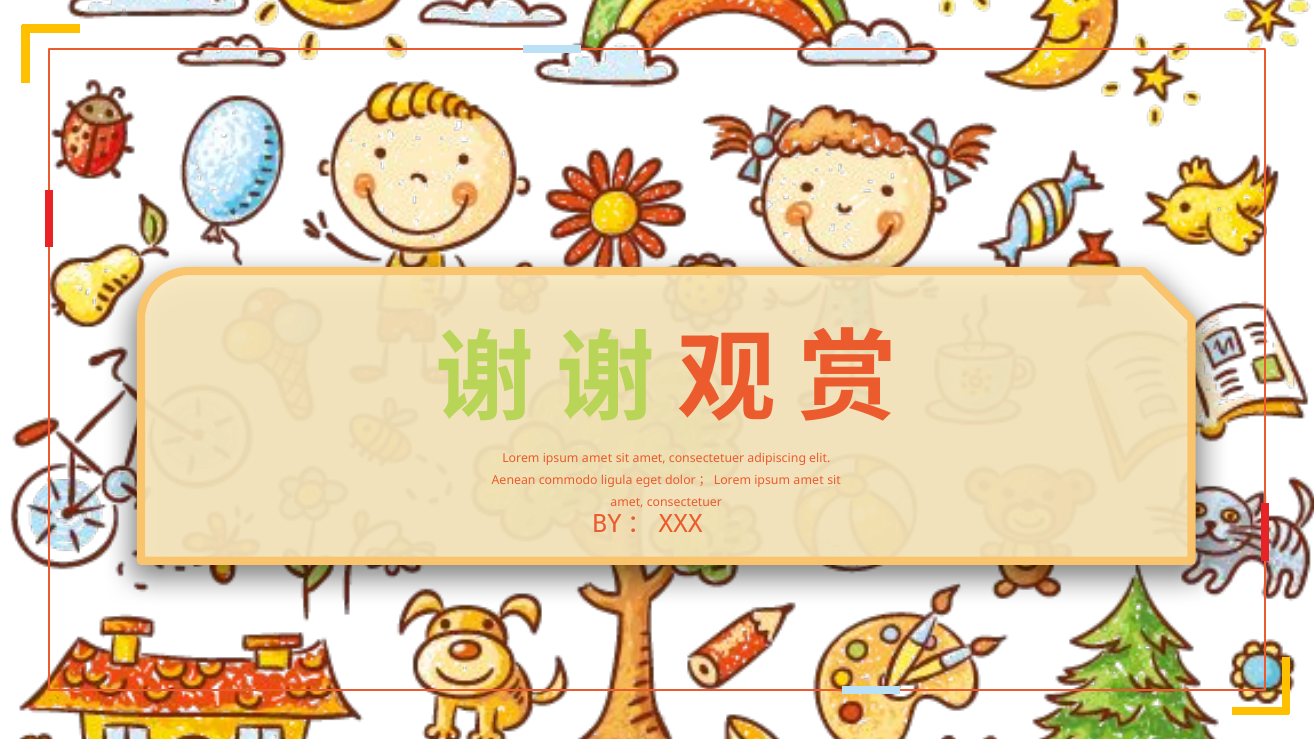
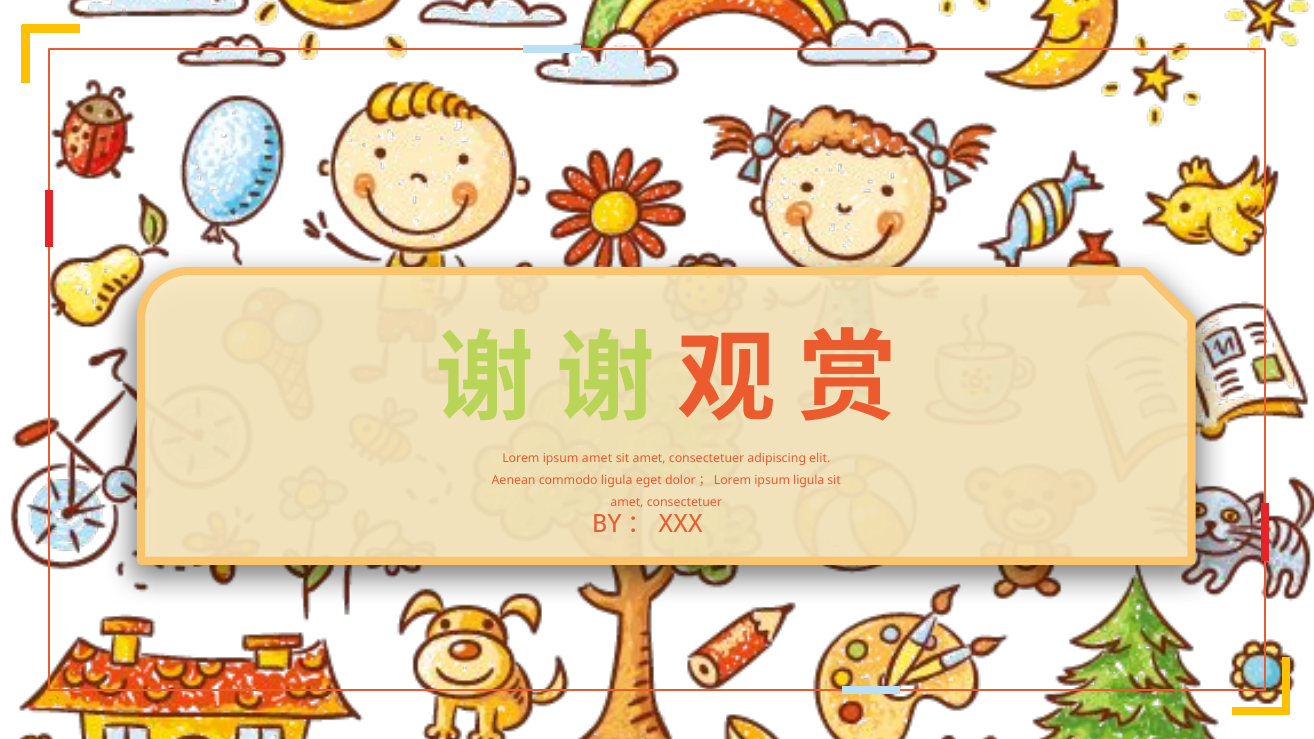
dolor；Lorem ipsum amet: amet -> ligula (809, 481)
